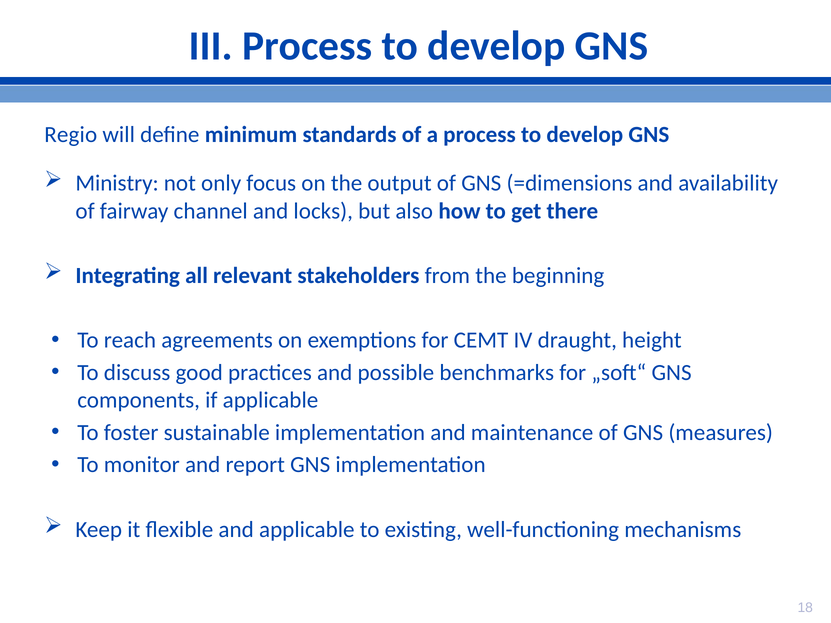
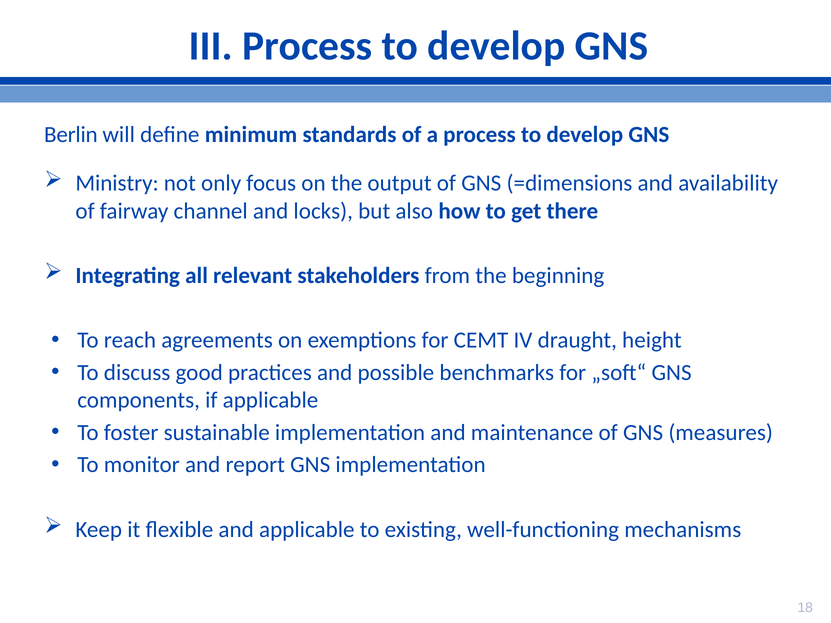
Regio: Regio -> Berlin (71, 135)
